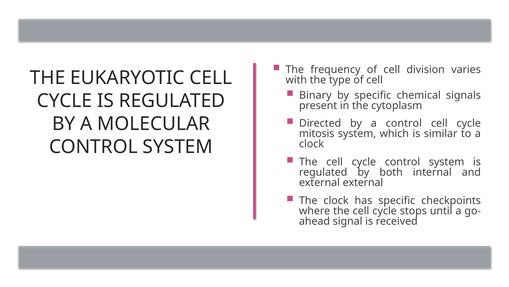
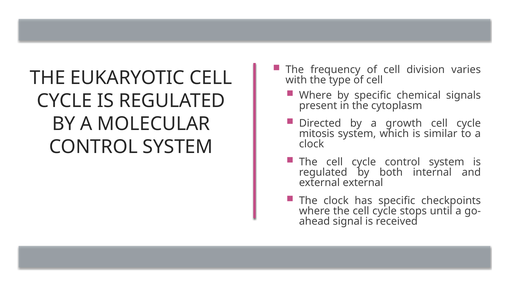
Binary: Binary -> Where (315, 95)
a control: control -> growth (404, 123)
